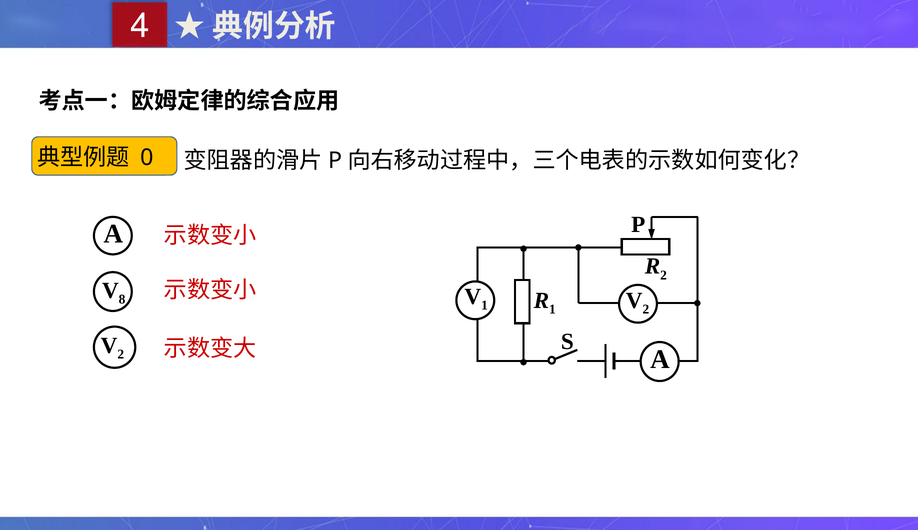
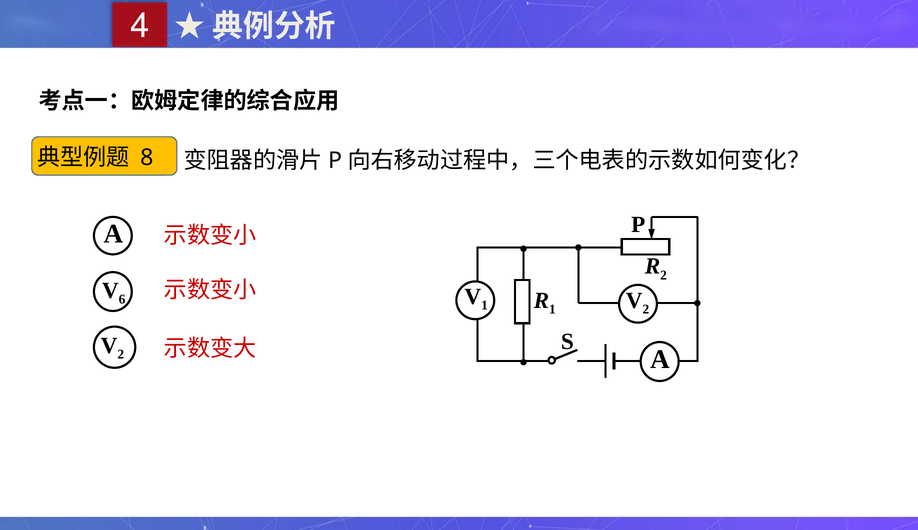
0: 0 -> 8 (147, 158)
8: 8 -> 6 (122, 299)
